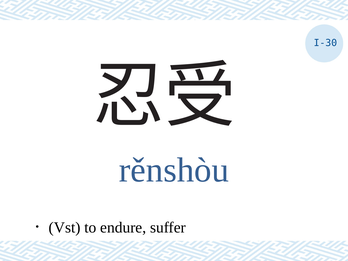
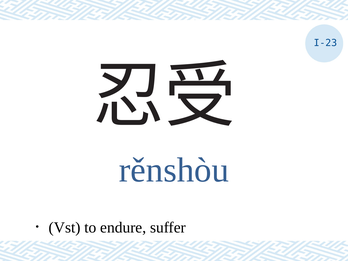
I-30: I-30 -> I-23 (325, 43)
